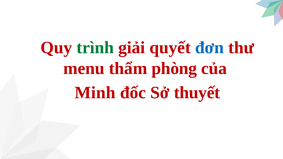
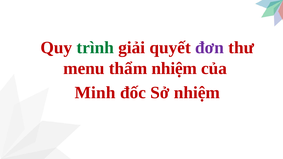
đơn colour: blue -> purple (210, 48)
thẩm phòng: phòng -> nhiệm (174, 68)
Sở thuyết: thuyết -> nhiệm (197, 93)
